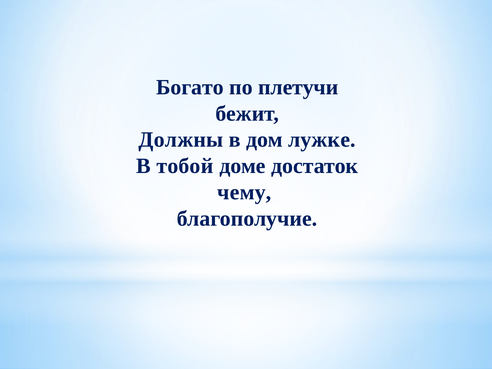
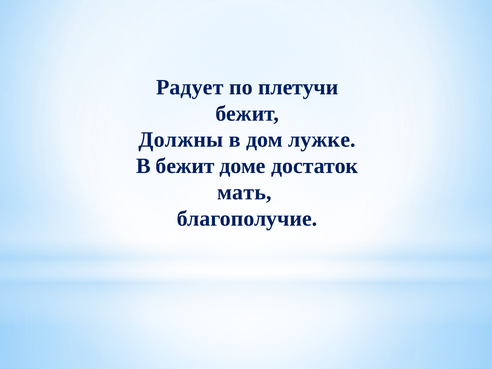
Богато: Богато -> Радует (190, 87)
В тобой: тобой -> бежит (185, 166)
чему: чему -> мать (244, 192)
